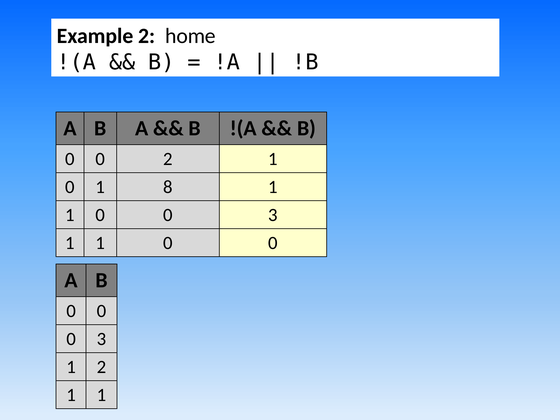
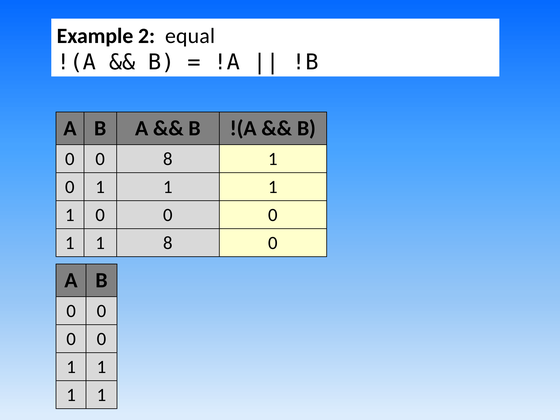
home: home -> equal (190, 36)
0 2: 2 -> 8 (168, 159)
8: 8 -> 1 (168, 187)
1 0 0 3: 3 -> 0 (273, 215)
0: 0 -> 8 (168, 243)
3: 3 -> 0 (102, 339)
2: 2 -> 1 (102, 367)
